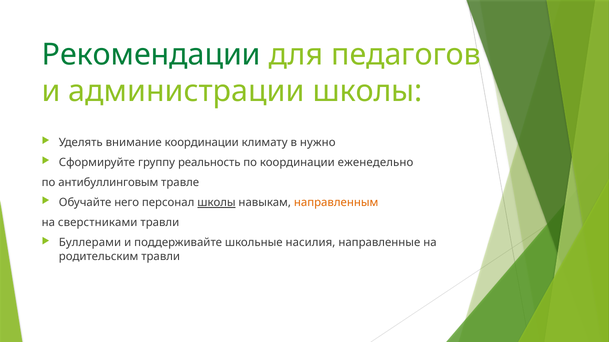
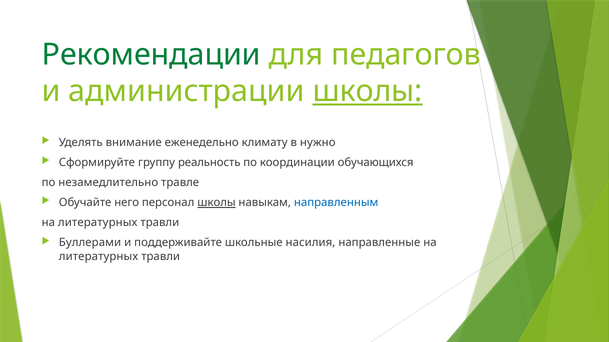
школы underline: none -> present (368, 92)
внимание координации: координации -> еженедельно (202, 143)
еженедельно: еженедельно -> обучающихся (376, 163)
антибуллинговым: антибуллинговым -> незамедлительно (108, 183)
направленным colour: orange -> blue (336, 203)
сверстниками: сверстниками -> литературных (98, 223)
родительским: родительским -> литературных (99, 257)
